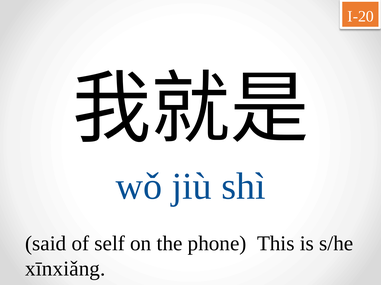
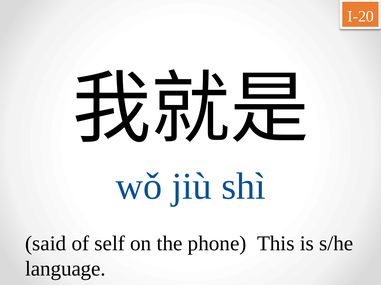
xīnxiǎng: xīnxiǎng -> language (65, 269)
